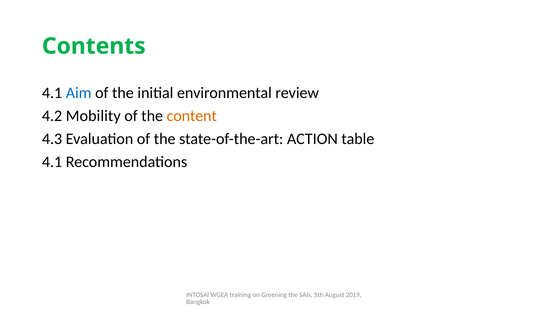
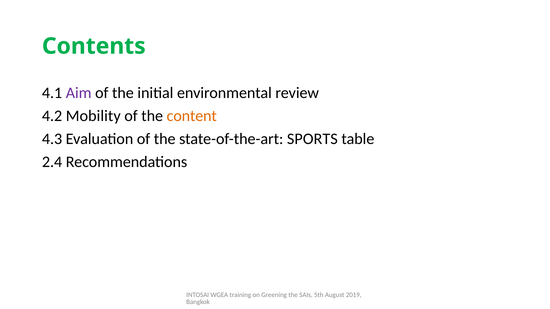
Aim colour: blue -> purple (79, 93)
ACTION: ACTION -> SPORTS (312, 139)
4.1: 4.1 -> 2.4 (52, 162)
